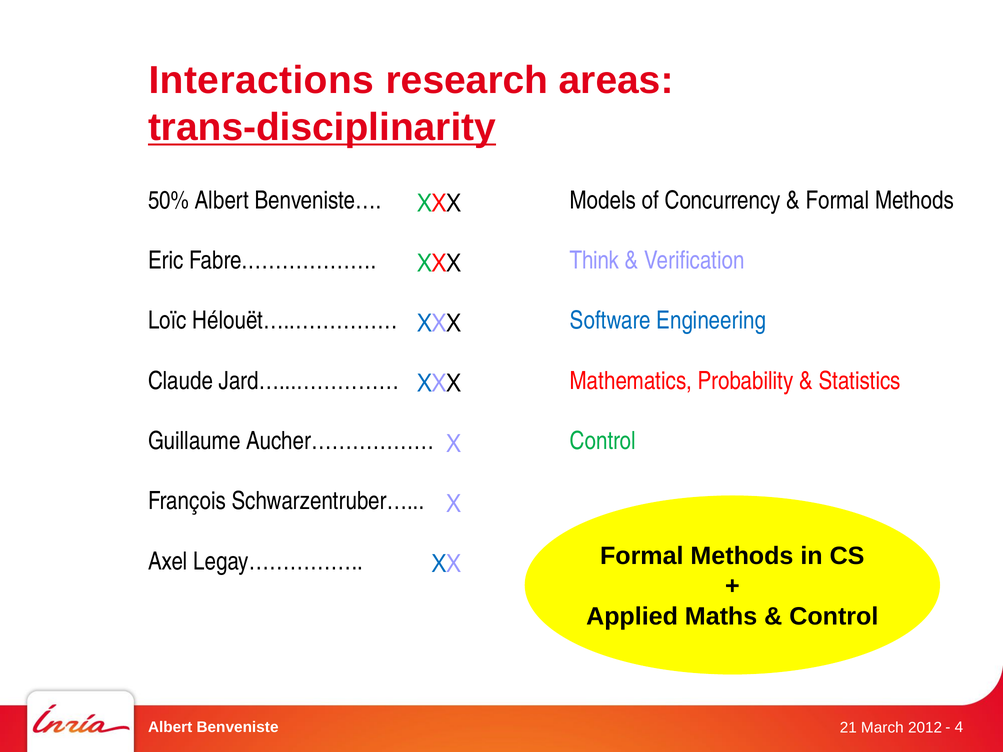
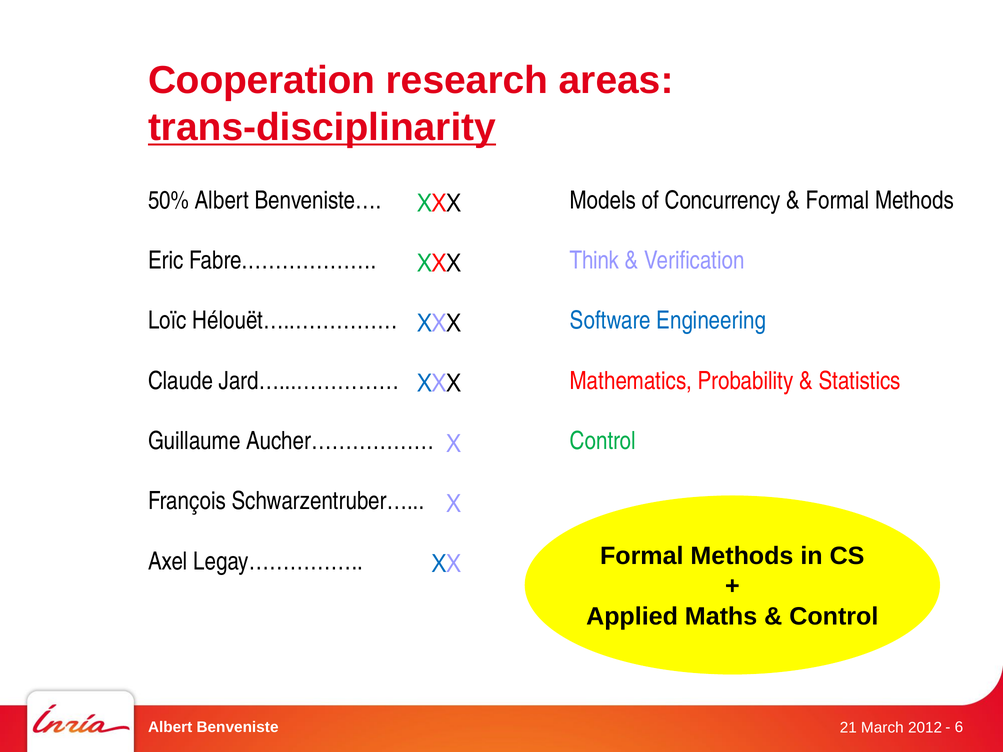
Interactions: Interactions -> Cooperation (262, 80)
4: 4 -> 6 (959, 728)
